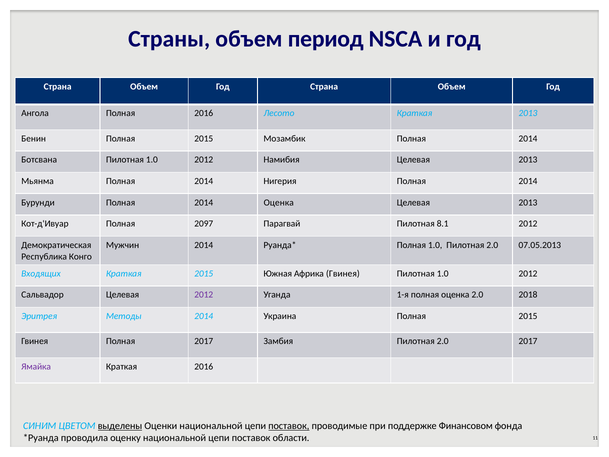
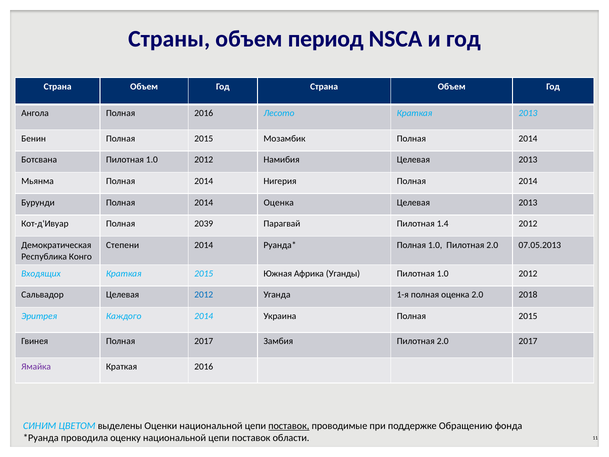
2097: 2097 -> 2039 (204, 224)
8.1: 8.1 -> 1.4 (443, 224)
Мужчин: Мужчин -> Степени (123, 245)
Африка Гвинея: Гвинея -> Уганды (343, 273)
2012 colour: purple -> blue (204, 295)
Методы: Методы -> Каждого (124, 316)
выделены underline: present -> none (120, 425)
Финансовом: Финансовом -> Обращению (466, 425)
